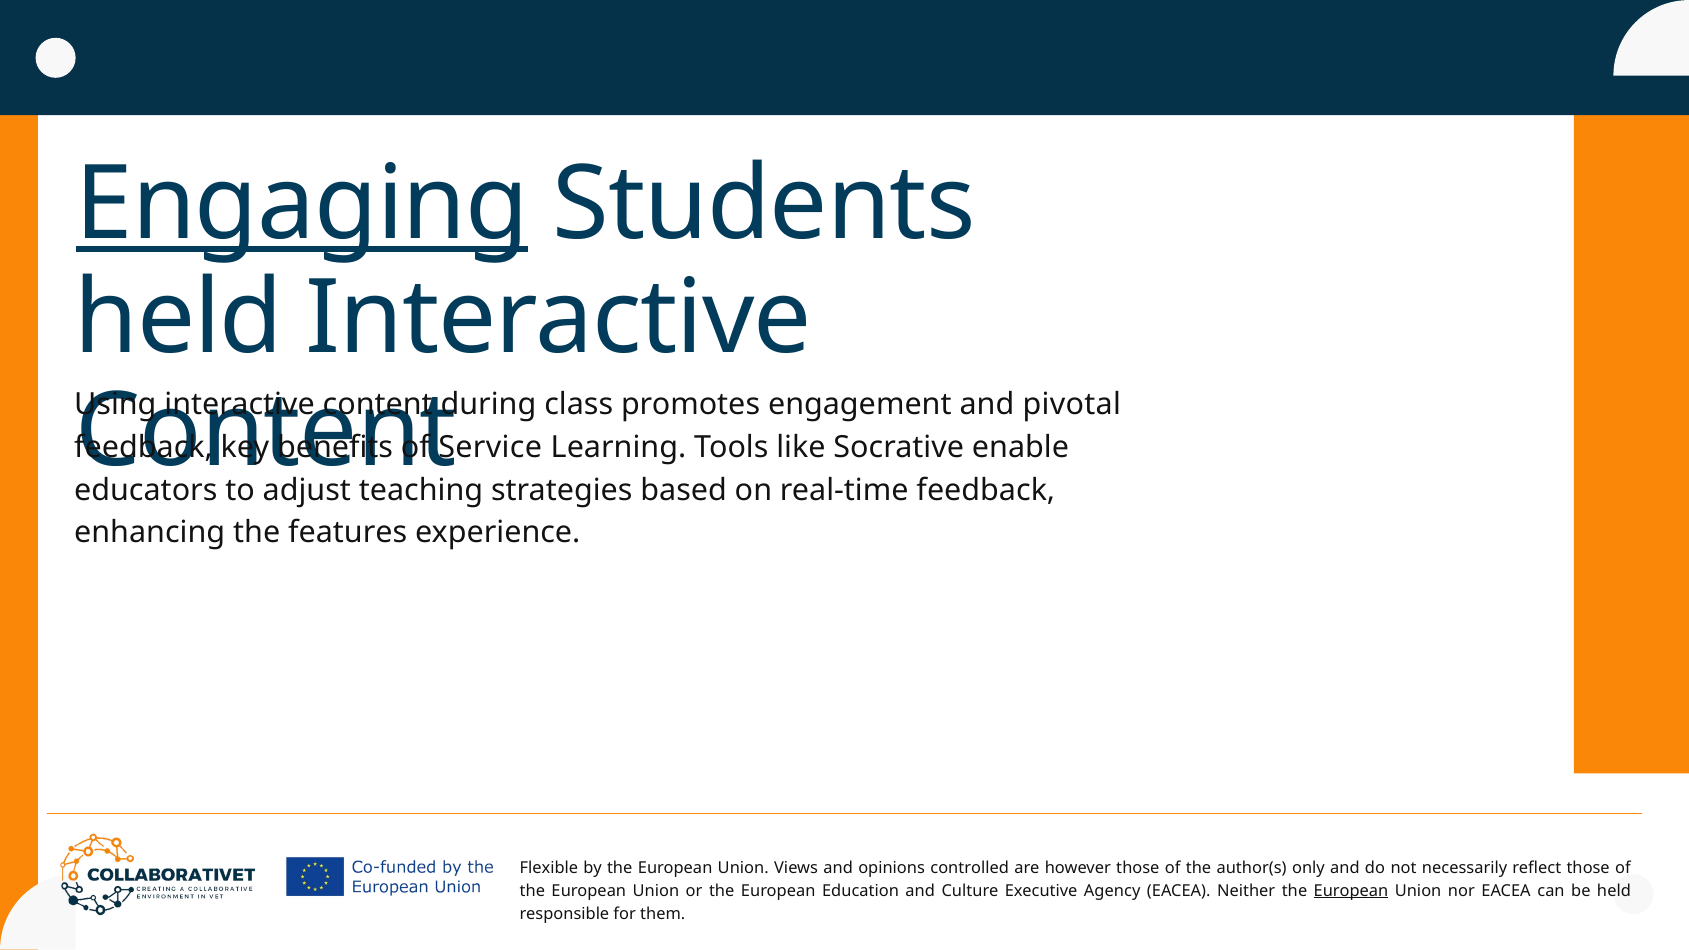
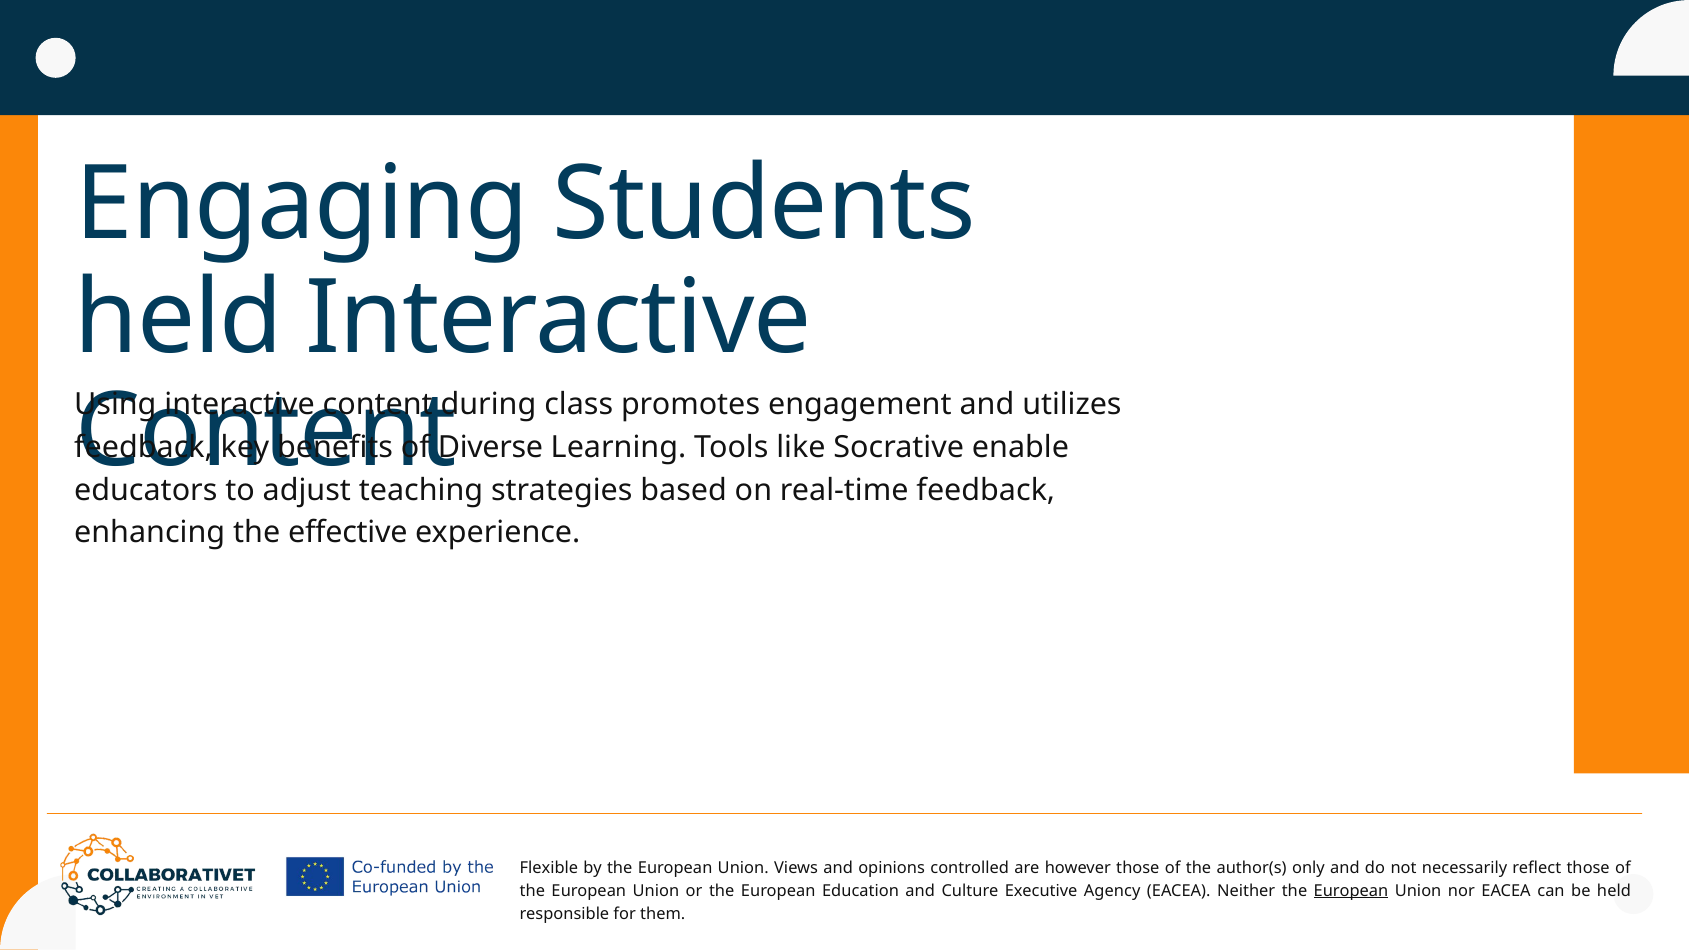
Engaging underline: present -> none (302, 205)
pivotal: pivotal -> utilizes (1072, 405)
Service: Service -> Diverse (490, 447)
features: features -> effective (348, 533)
